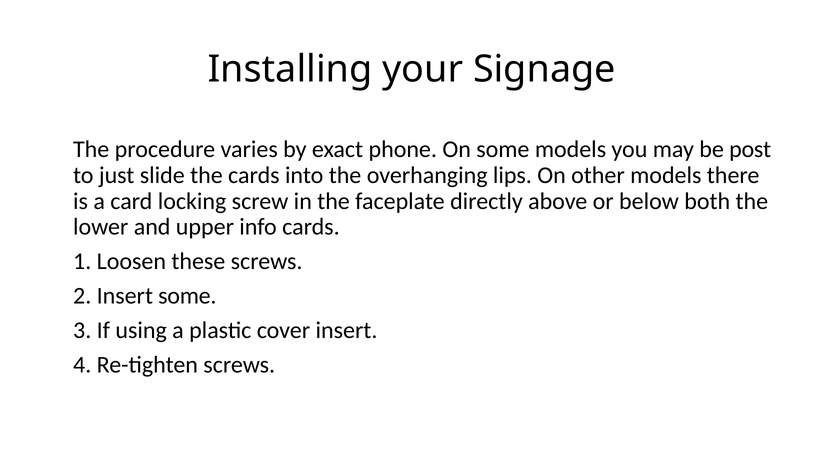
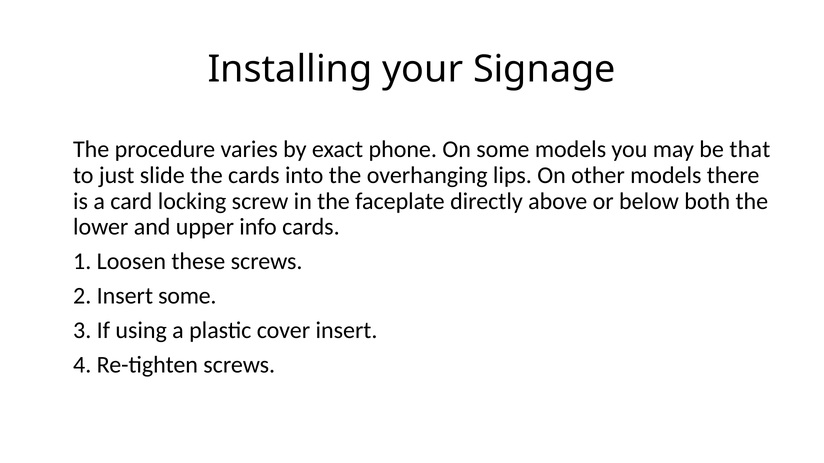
post: post -> that (750, 150)
